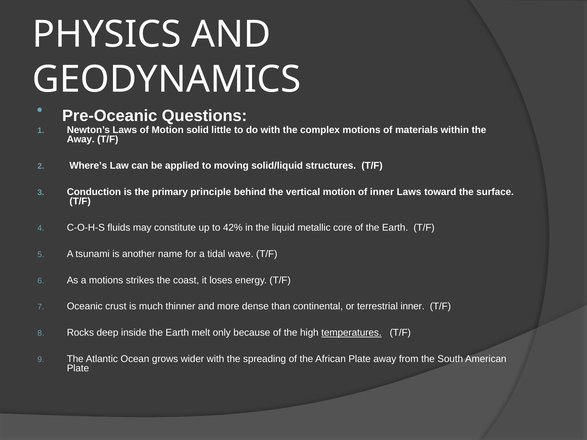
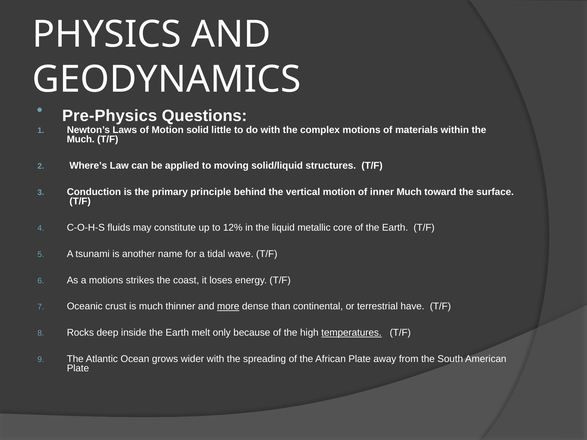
Pre-Oceanic: Pre-Oceanic -> Pre-Physics (110, 116)
Away: Away -> Much (81, 139)
inner Laws: Laws -> Much (409, 192)
42%: 42% -> 12% (233, 228)
more underline: none -> present (228, 307)
terrestrial inner: inner -> have (413, 307)
